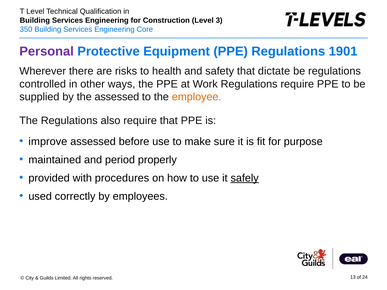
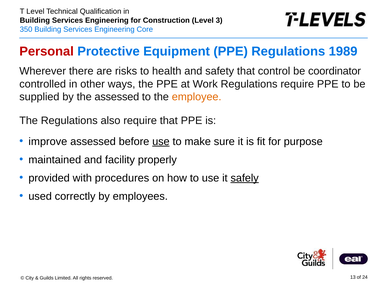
Personal colour: purple -> red (47, 51)
1901: 1901 -> 1989 (343, 51)
dictate: dictate -> control (274, 71)
be regulations: regulations -> coordinator (335, 71)
use underline: none -> present (161, 142)
period: period -> facility (120, 160)
